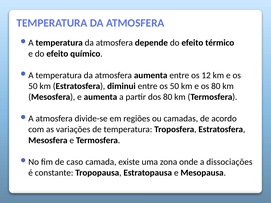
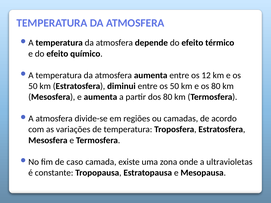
dissociações: dissociações -> ultravioletas (229, 162)
